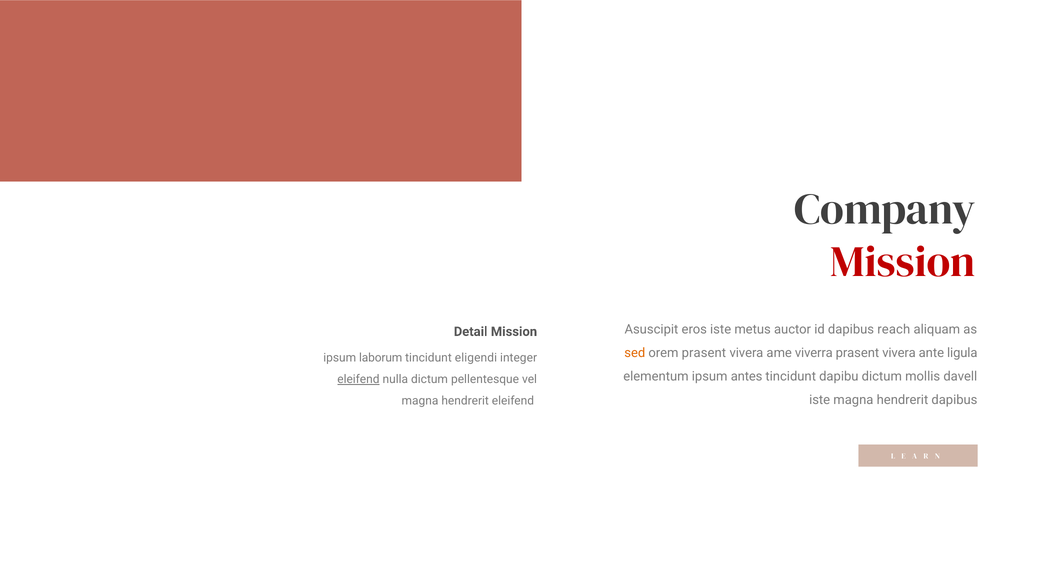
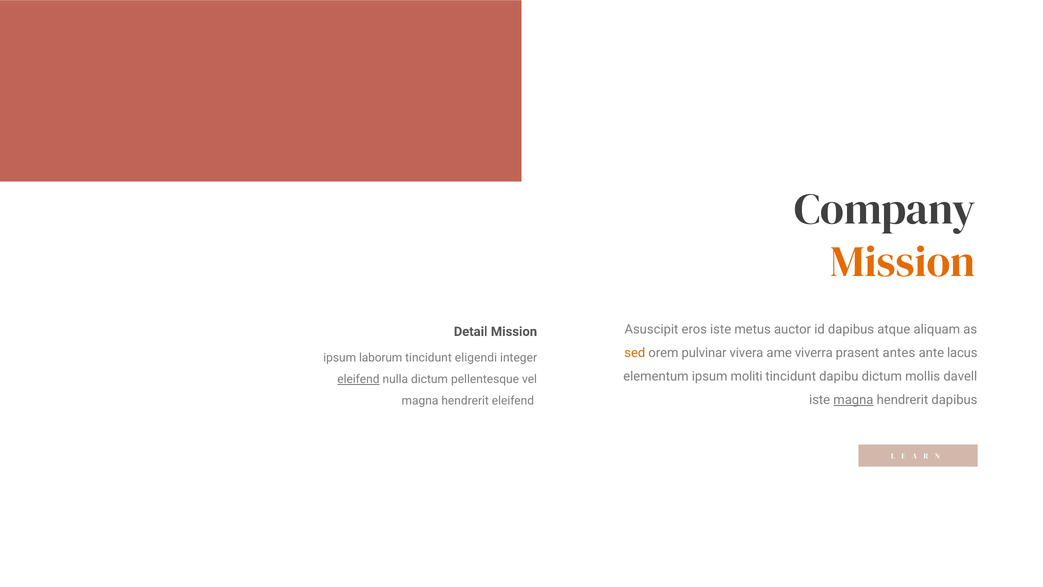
Mission colour: red -> orange (903, 262)
reach: reach -> atque (894, 329)
orem prasent: prasent -> pulvinar (704, 353)
vivera: vivera -> antes (899, 353)
ligula: ligula -> lacus (962, 353)
antes: antes -> moliti (747, 376)
magna underline: none -> present (853, 400)
